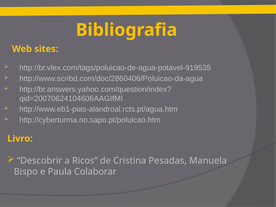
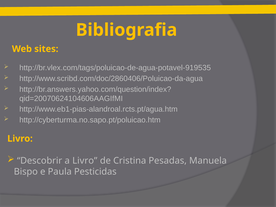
a Ricos: Ricos -> Livro (85, 161)
Colaborar: Colaborar -> Pesticidas (95, 172)
